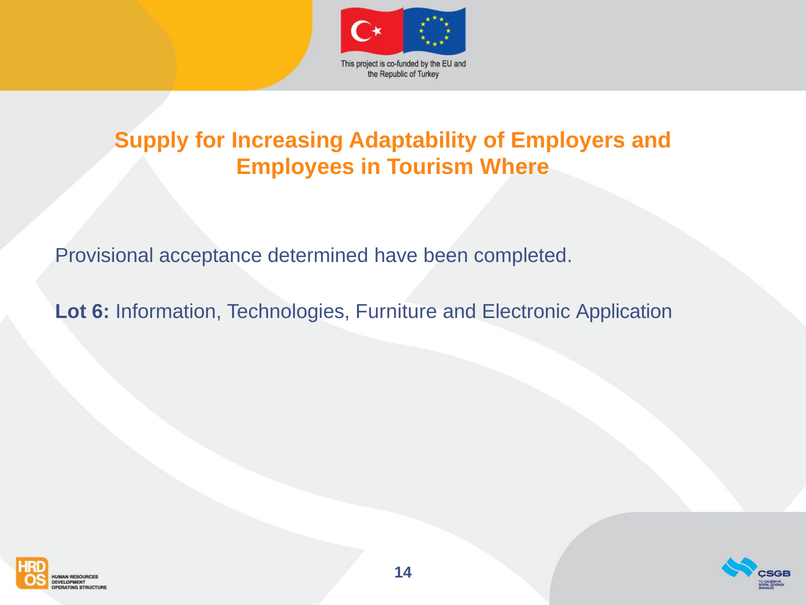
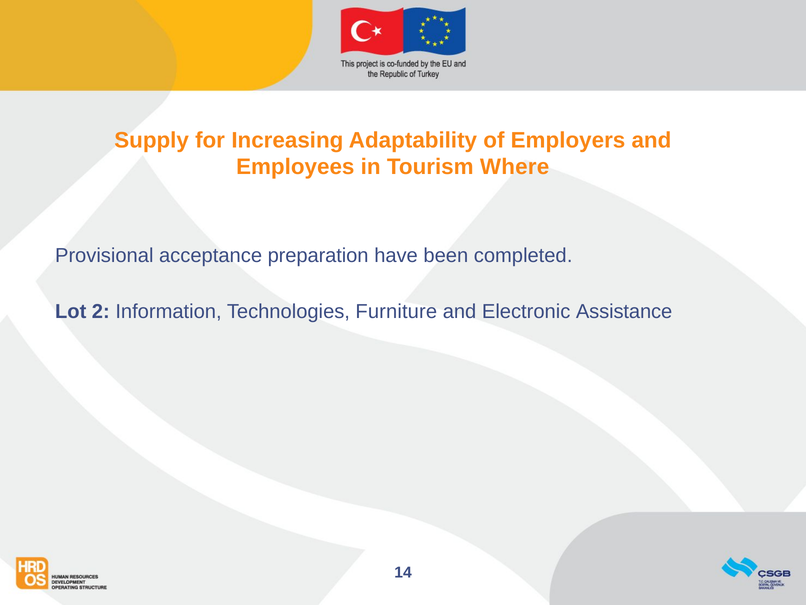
determined: determined -> preparation (318, 255)
6: 6 -> 2 (101, 312)
Application: Application -> Assistance (624, 312)
